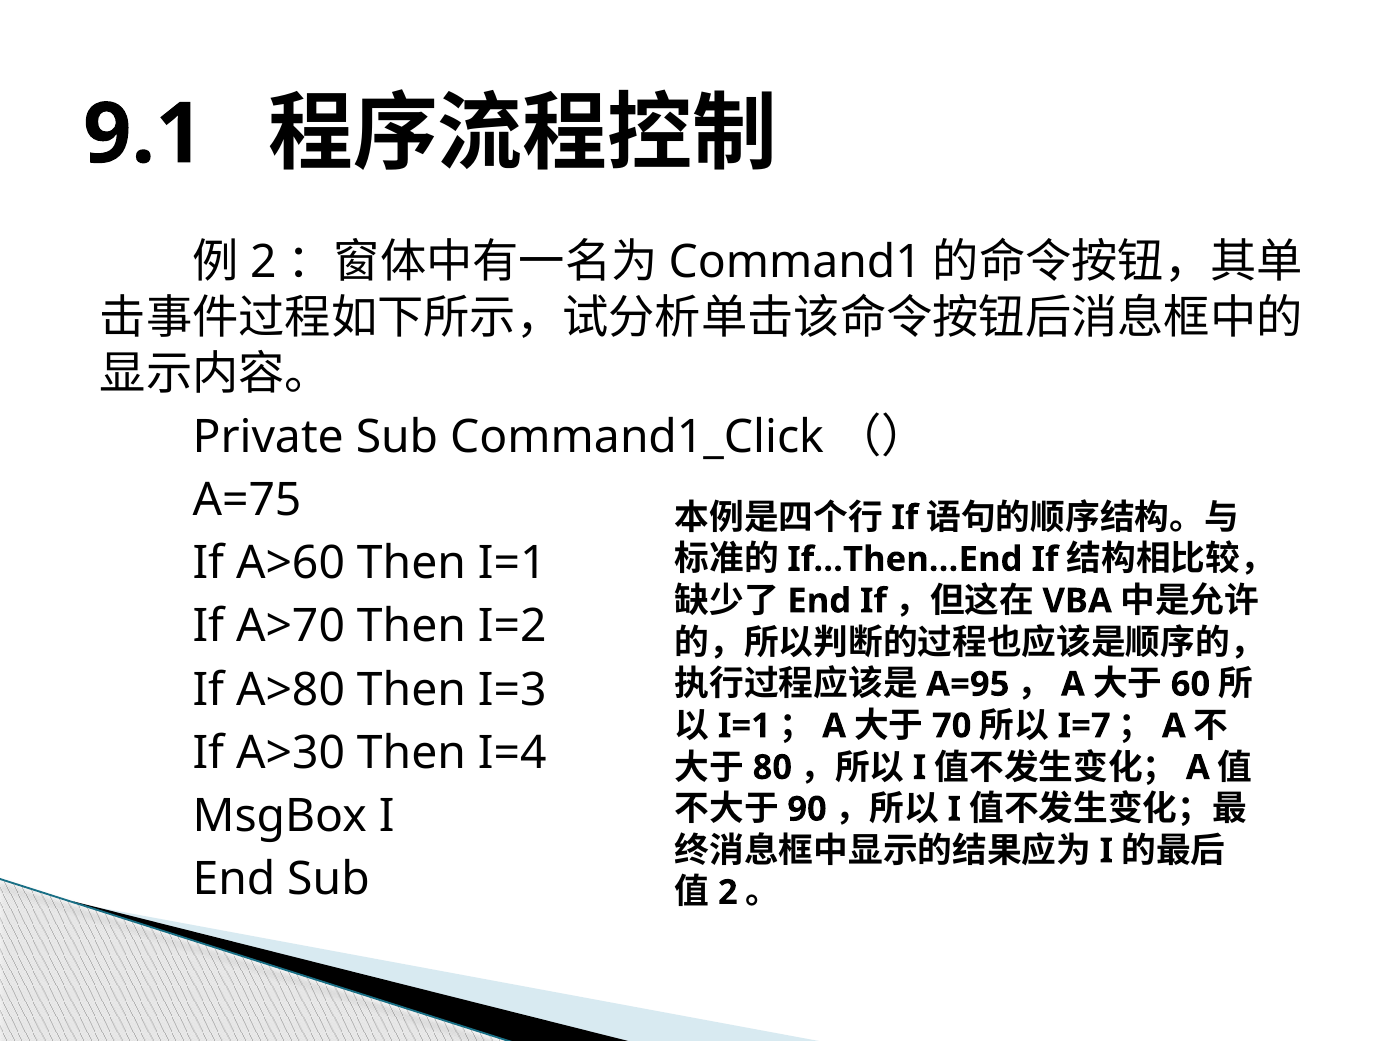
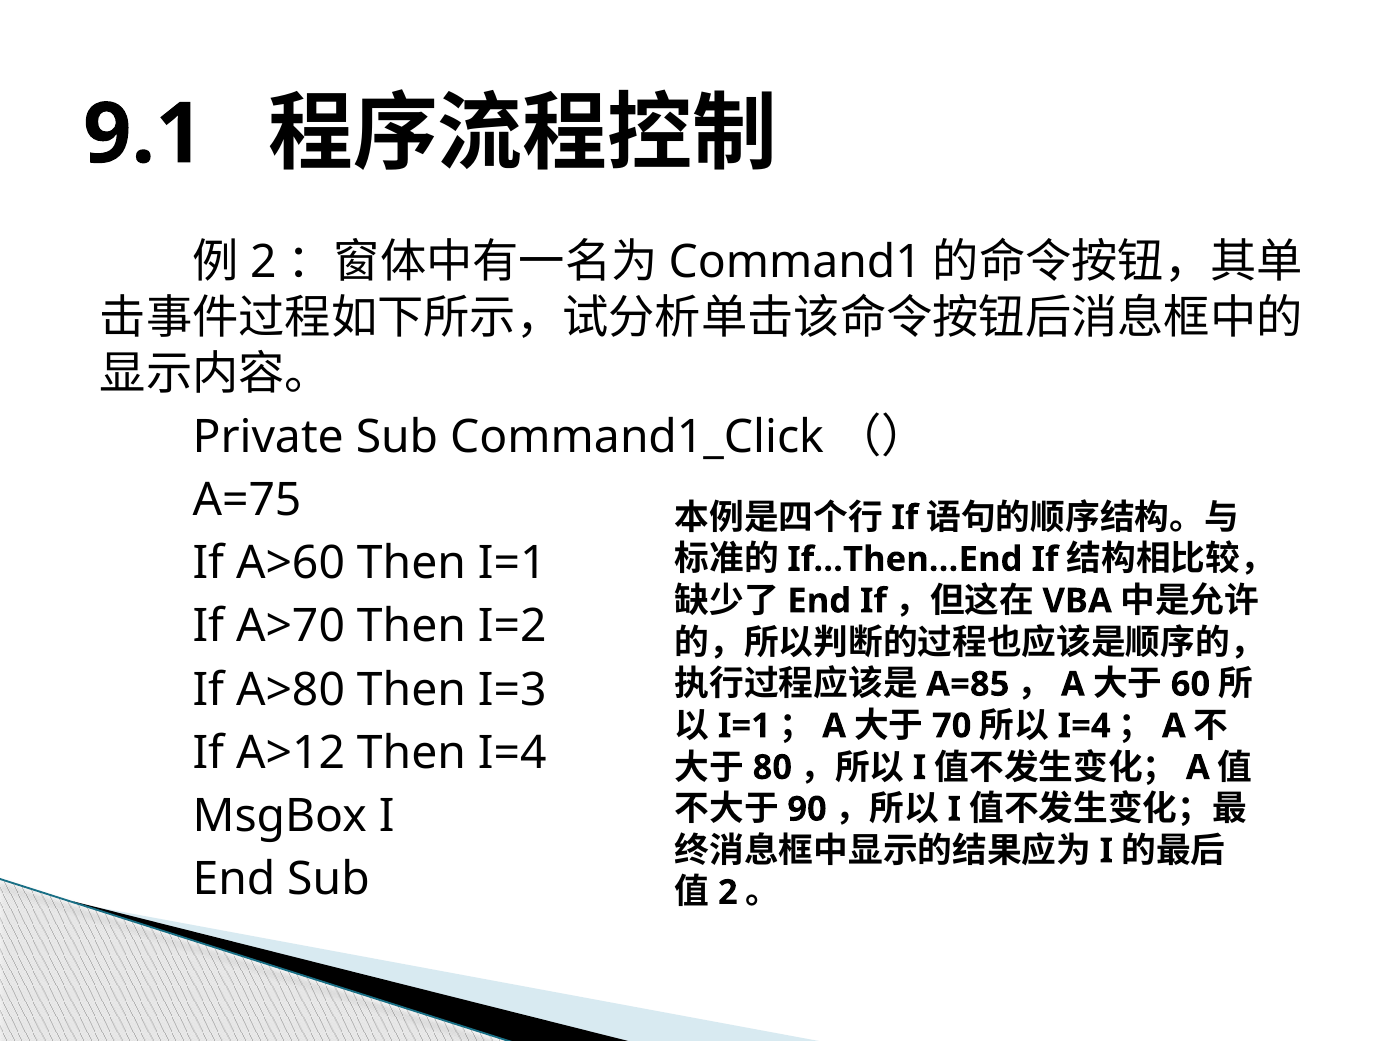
A=95: A=95 -> A=85 (968, 684)
I=7: I=7 -> I=4 (1084, 726)
A>30: A>30 -> A>12 (291, 753)
